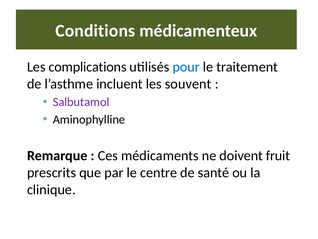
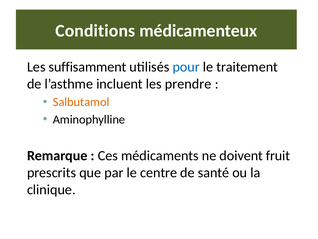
complications: complications -> suffisamment (88, 67)
souvent: souvent -> prendre (188, 84)
Salbutamol colour: purple -> orange (81, 102)
